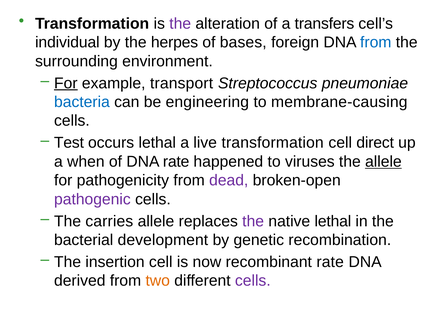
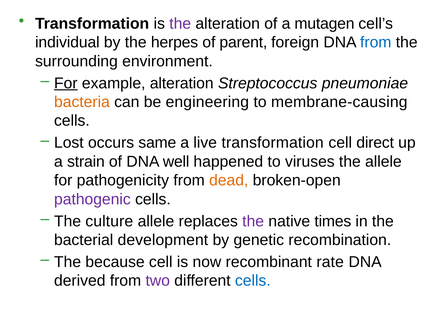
transfers: transfers -> mutagen (324, 24)
bases: bases -> parent (243, 42)
example transport: transport -> alteration (182, 83)
bacteria colour: blue -> orange (82, 102)
Test: Test -> Lost (69, 143)
occurs lethal: lethal -> same (157, 143)
when: when -> strain (86, 161)
DNA rate: rate -> well (176, 161)
allele underline: present -> none (383, 161)
dead colour: purple -> orange (229, 180)
carries: carries -> culture (109, 221)
native lethal: lethal -> times (333, 221)
insertion: insertion -> because (115, 262)
two colour: orange -> purple (158, 280)
cells colour: purple -> blue (253, 280)
